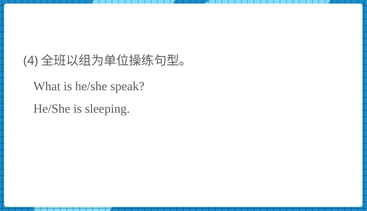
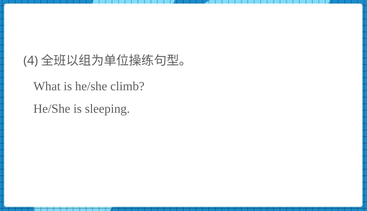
speak: speak -> climb (127, 86)
